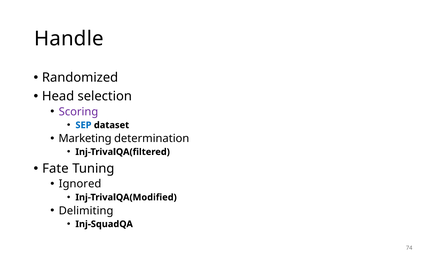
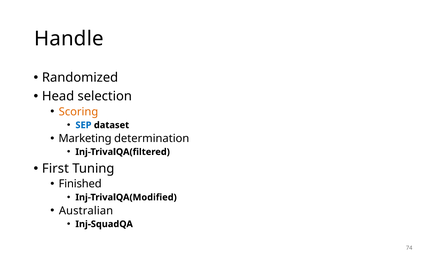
Scoring colour: purple -> orange (78, 112)
Fate: Fate -> First (55, 168)
Ignored: Ignored -> Finished (80, 184)
Delimiting: Delimiting -> Australian (86, 211)
